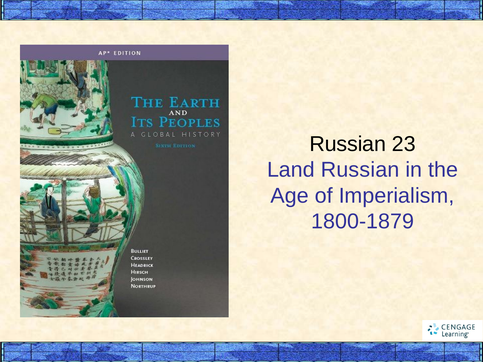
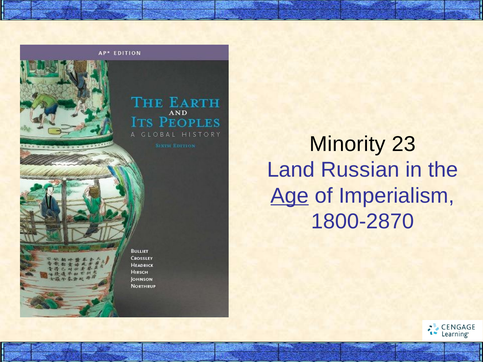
Russian: Russian -> Minority (348, 144)
Age underline: none -> present (290, 196)
1800-1879: 1800-1879 -> 1800-2870 (363, 222)
